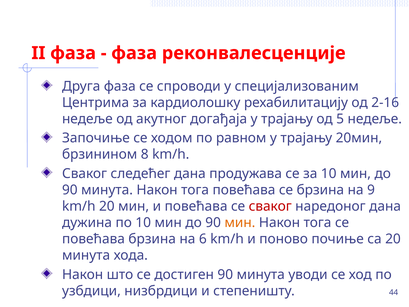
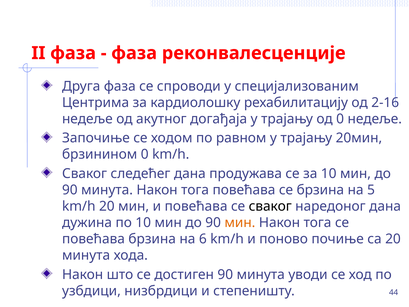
од 5: 5 -> 0 (340, 119)
брзинином 8: 8 -> 0 (145, 154)
9: 9 -> 5 (371, 190)
сваког colour: red -> black (270, 206)
